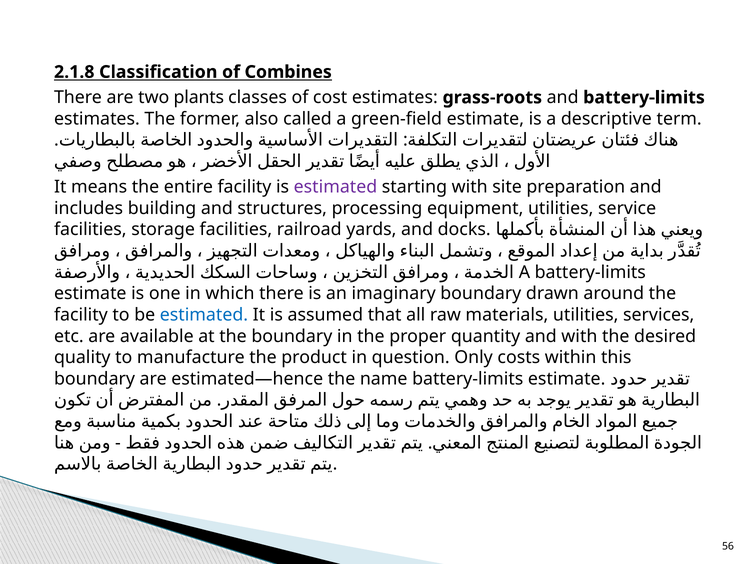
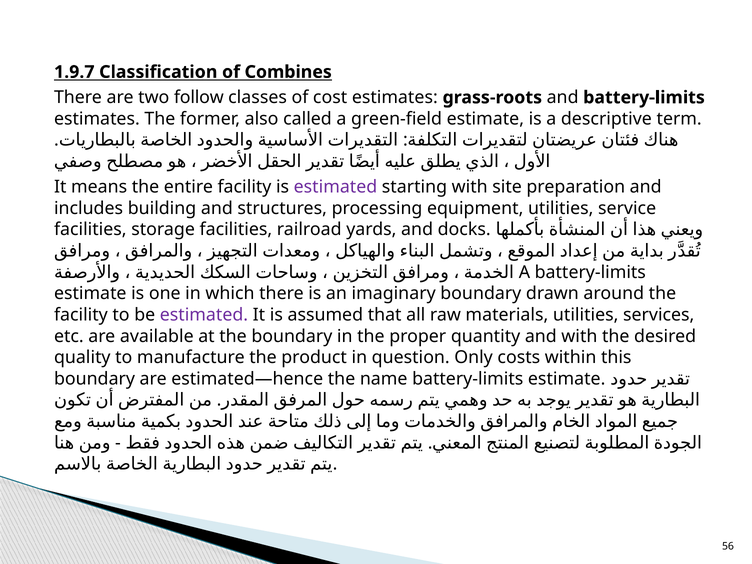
2.1.8: 2.1.8 -> 1.9.7 (74, 72)
plants: plants -> follow (199, 97)
estimated colour: blue -> purple (204, 315)
